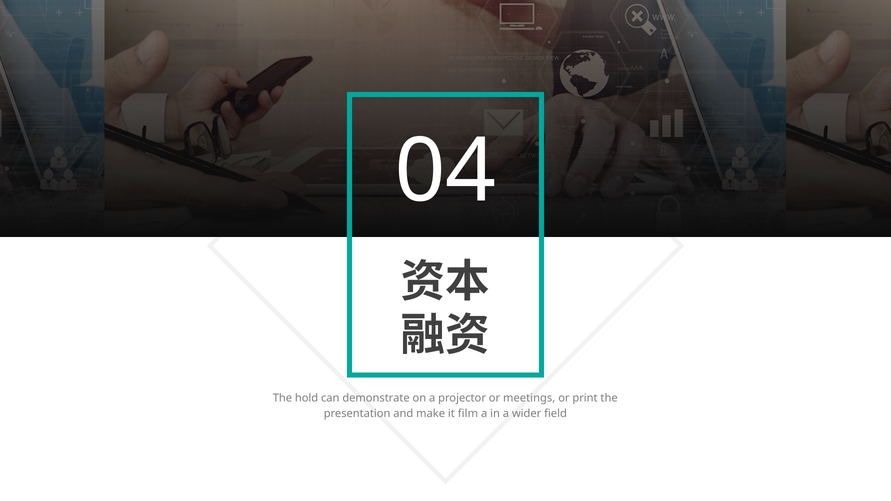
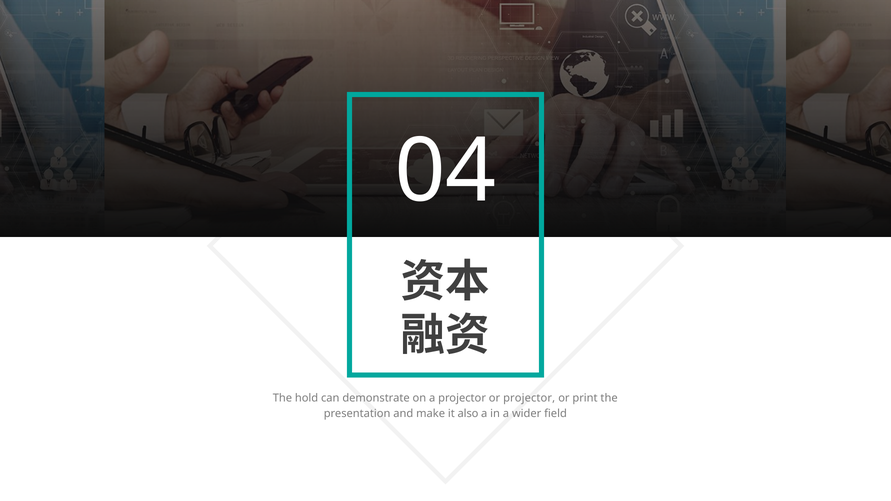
or meetings: meetings -> projector (529, 398)
film: film -> also (468, 414)
